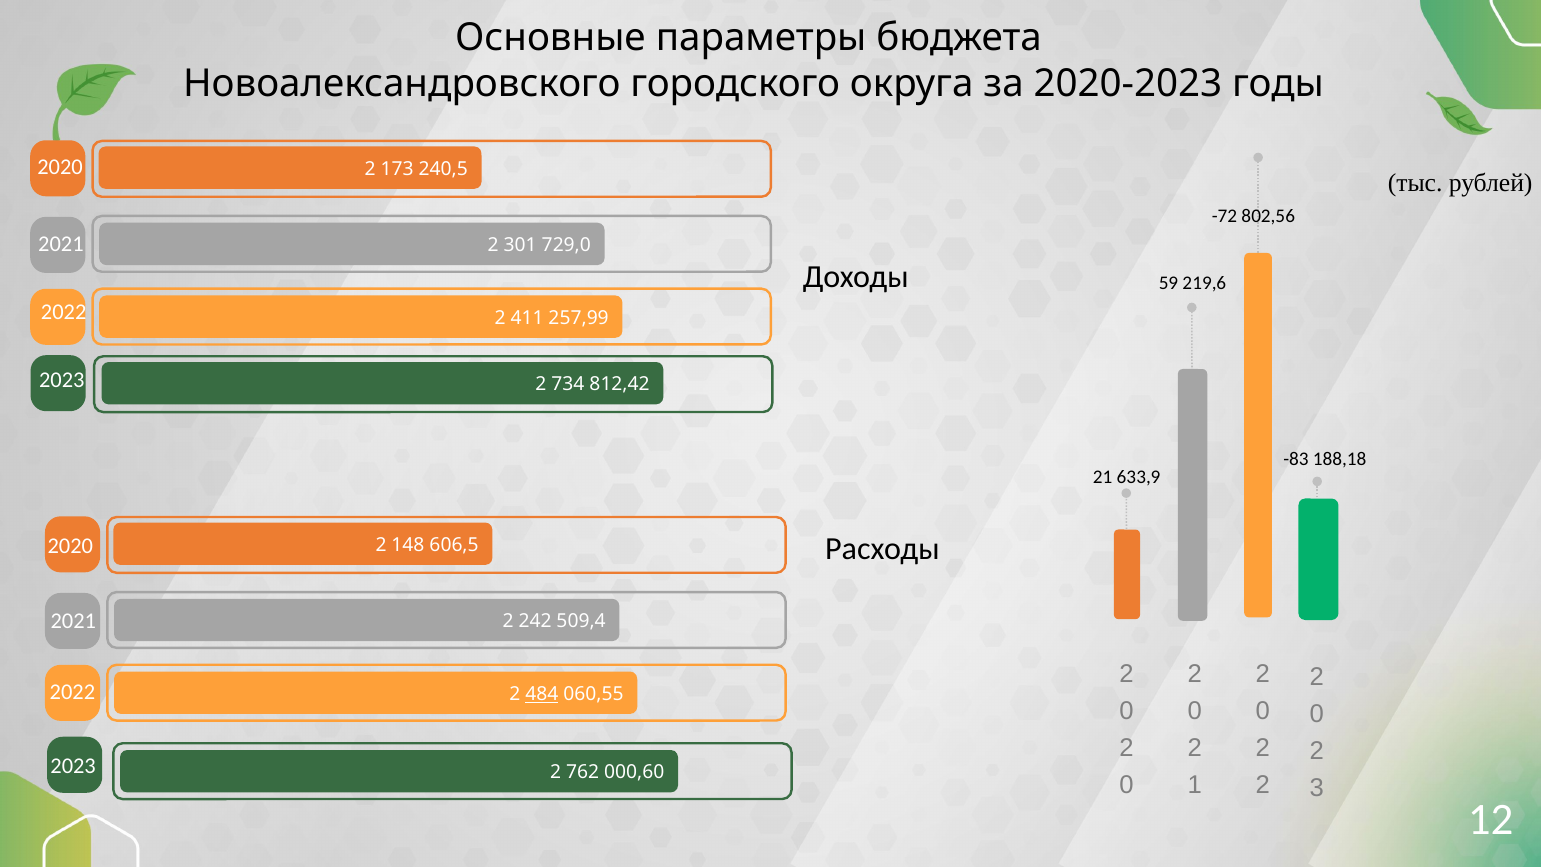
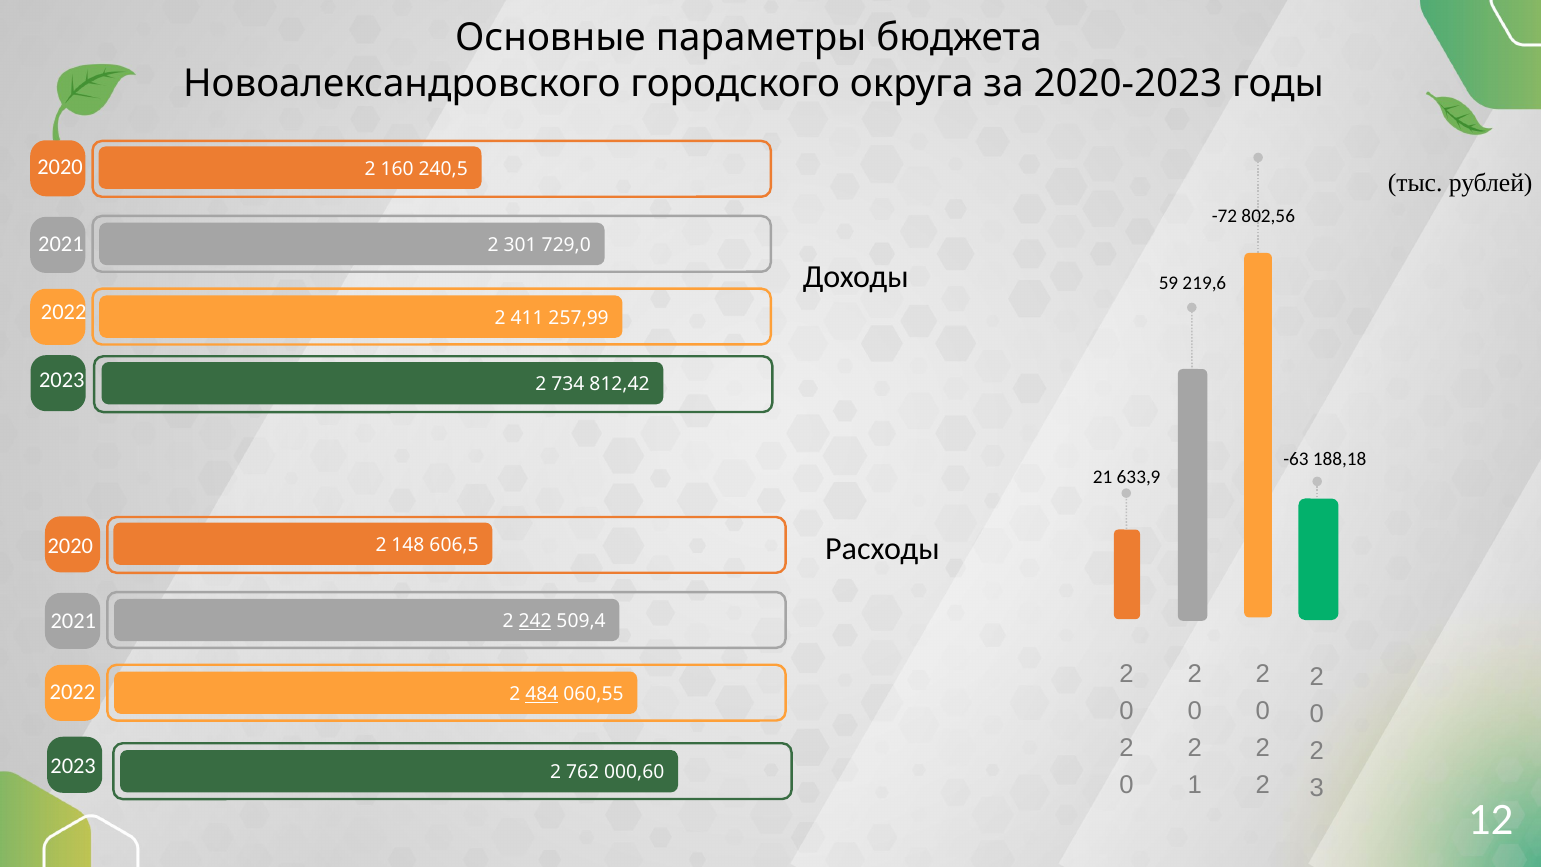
173: 173 -> 160 (397, 169)
-83: -83 -> -63 (1296, 459)
242 underline: none -> present (535, 621)
